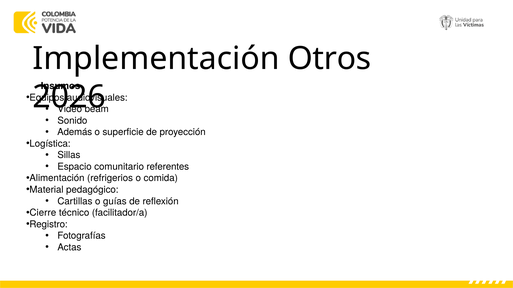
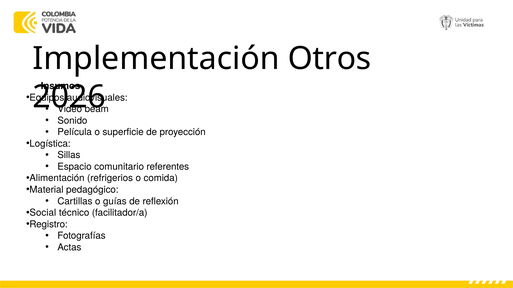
Además: Además -> Película (75, 132)
Cierre: Cierre -> Social (43, 213)
